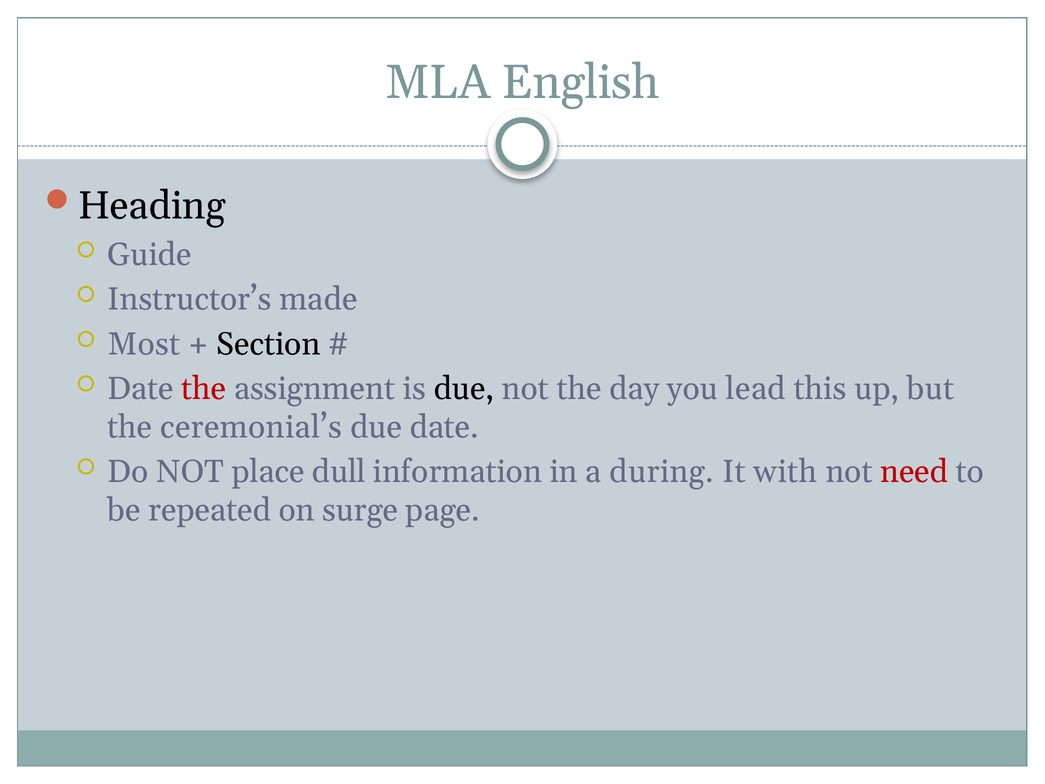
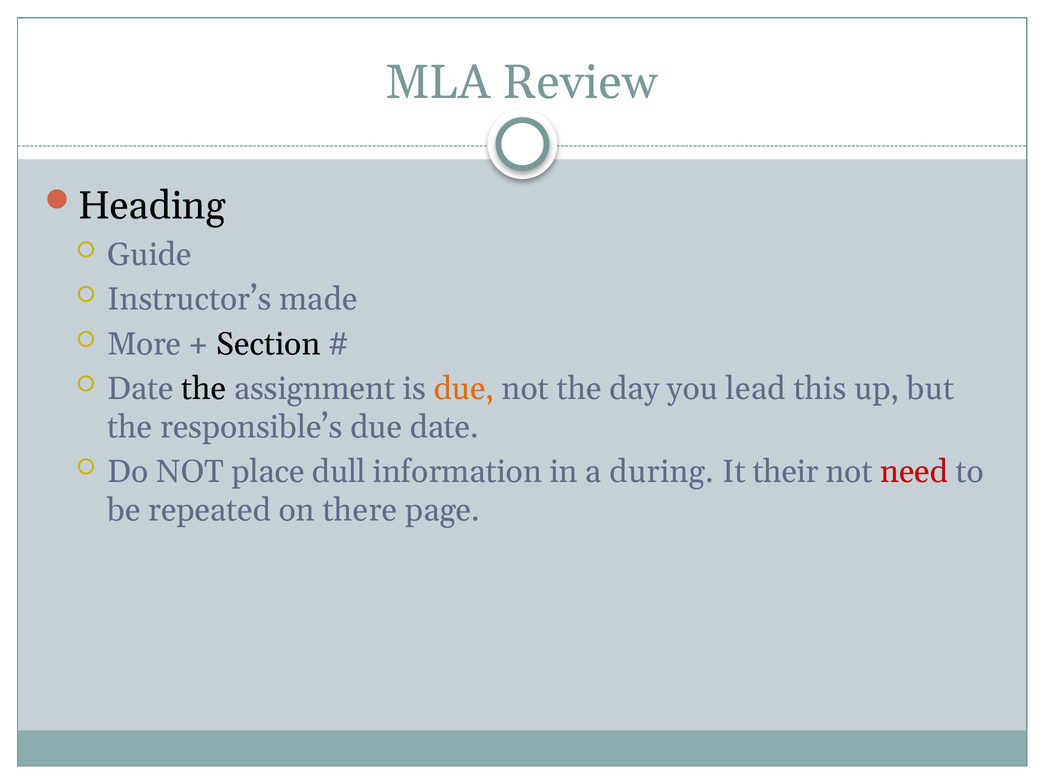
English: English -> Review (580, 82)
Most: Most -> More (144, 344)
the colour: red -> black (204, 389)
due colour: black -> orange (464, 389)
ceremonial’s: ceremonial’s -> responsible’s (251, 427)
with: with -> their (786, 472)
surge: surge -> there (360, 510)
